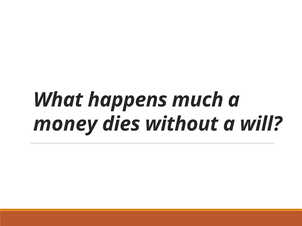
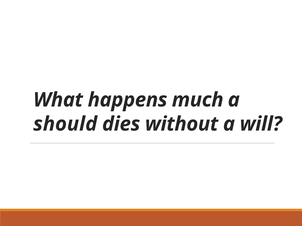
money: money -> should (65, 124)
